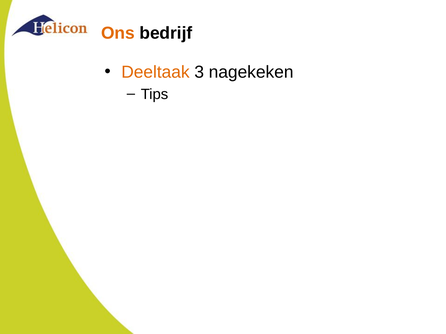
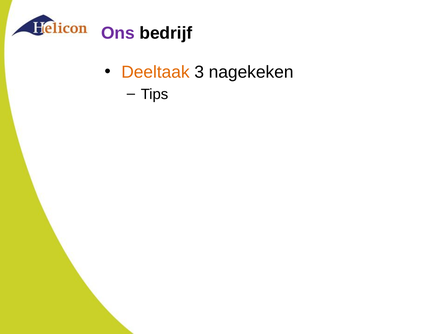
Ons colour: orange -> purple (118, 33)
